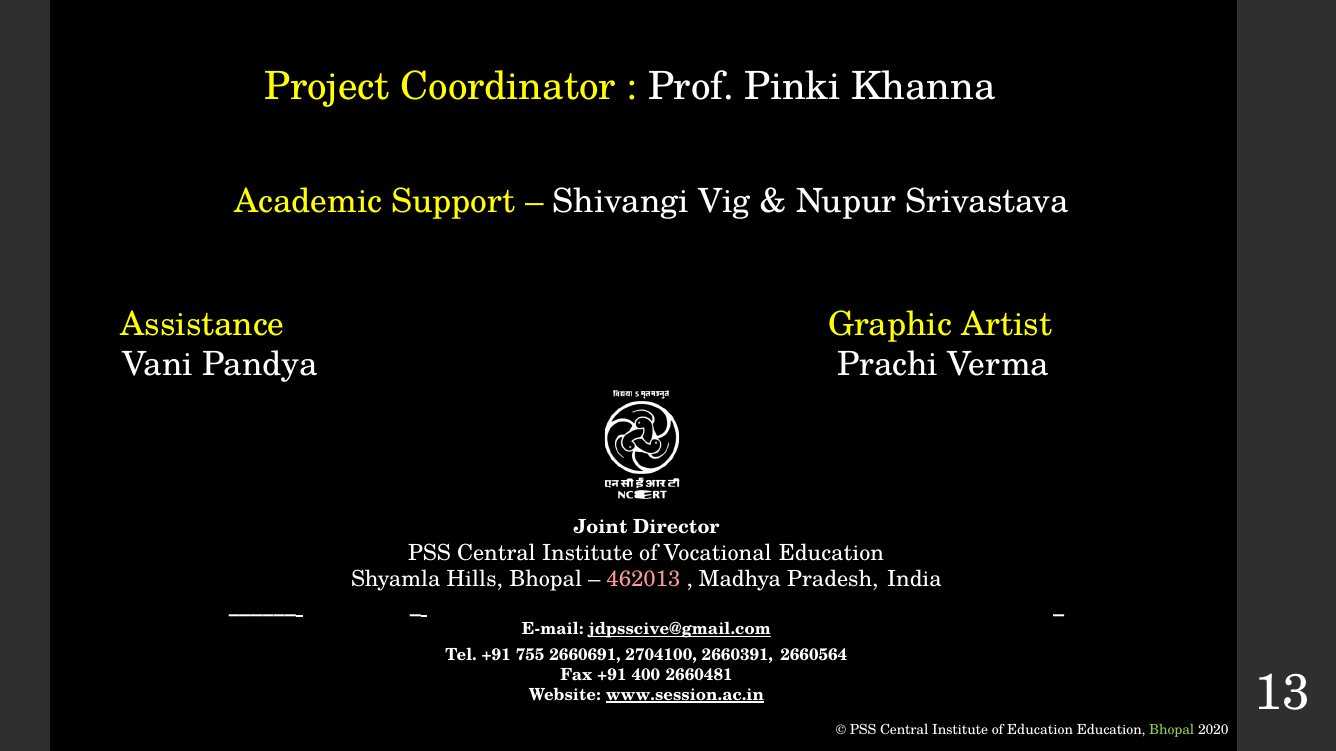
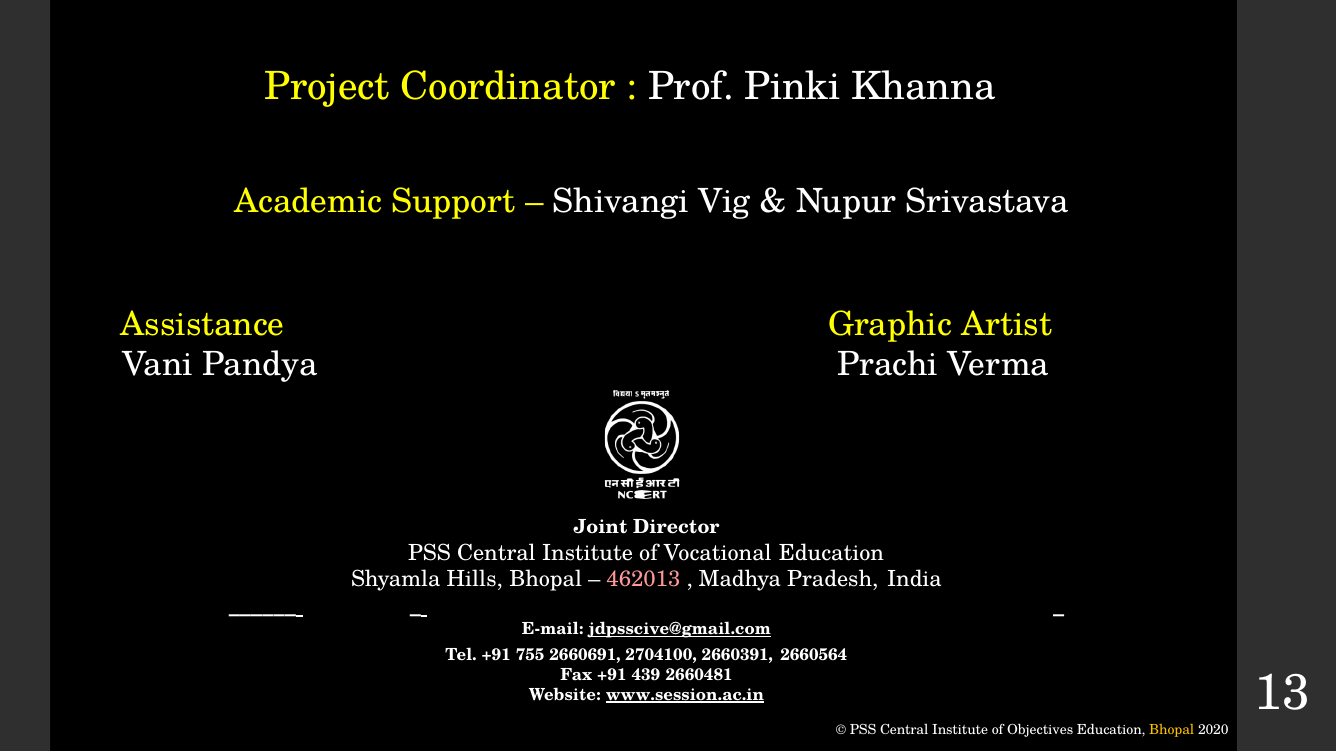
400: 400 -> 439 (646, 675)
of Education: Education -> Objectives (1040, 730)
Bhopal colour: light green -> yellow (1172, 730)
